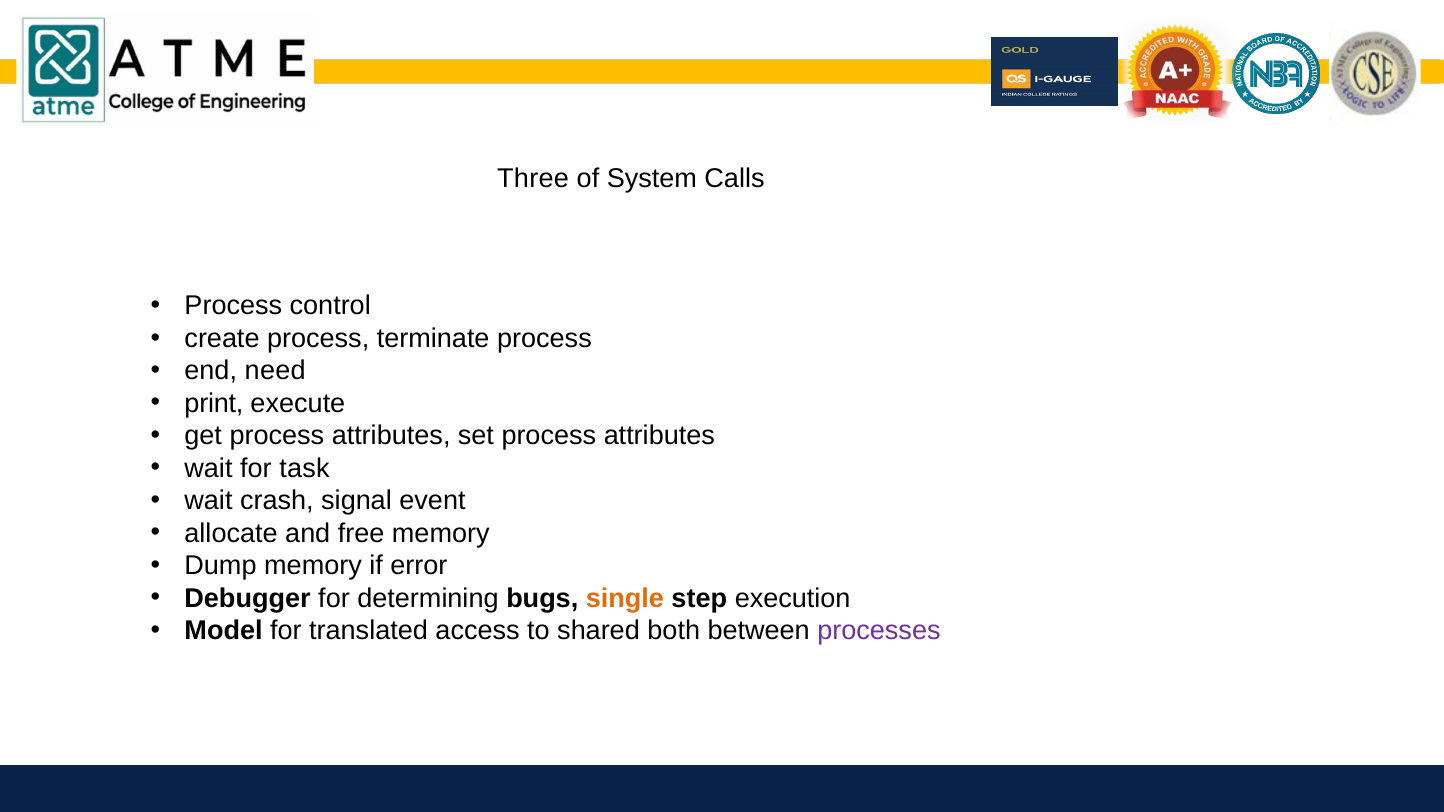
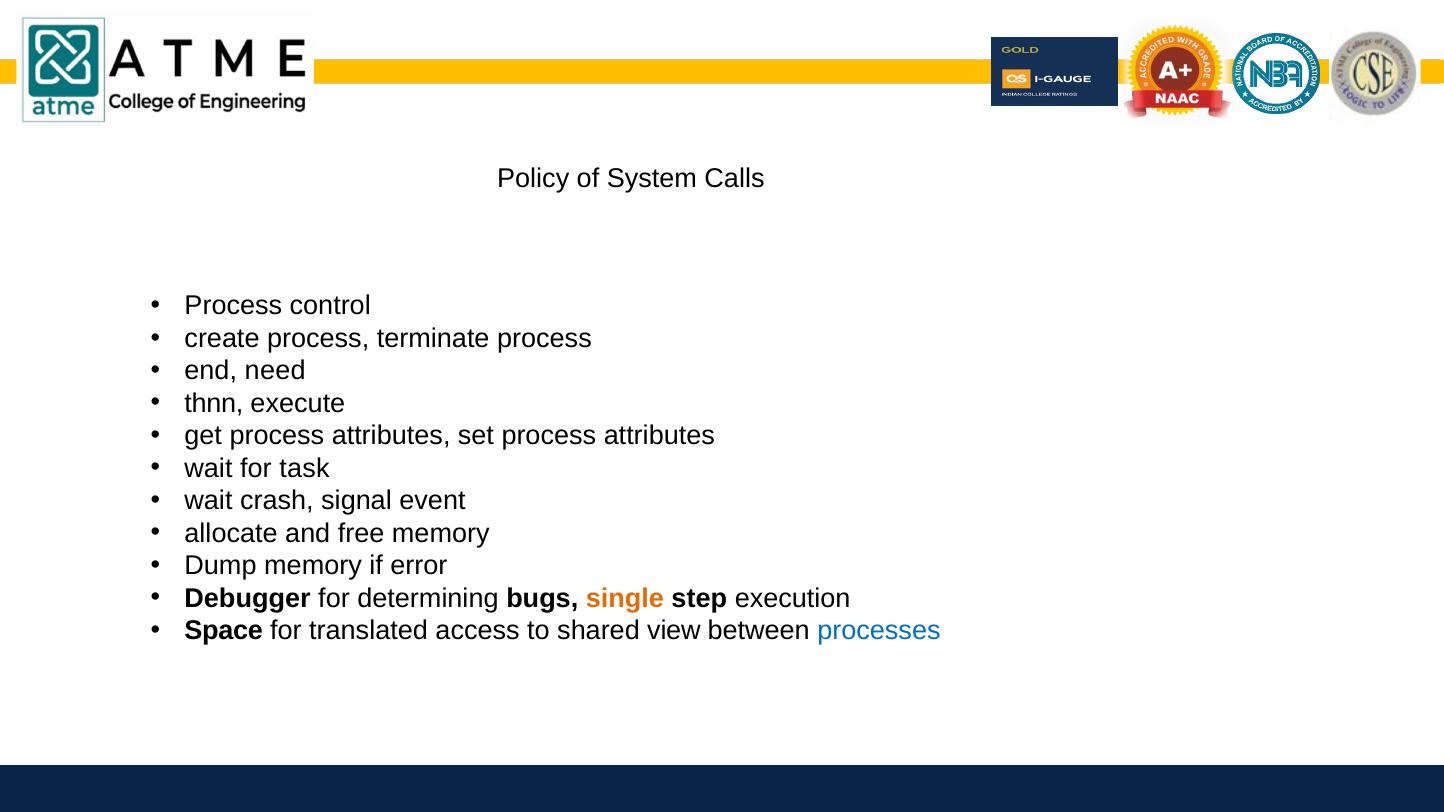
Three: Three -> Policy (533, 179)
print: print -> thnn (214, 404)
Model: Model -> Space (224, 631)
both: both -> view (674, 631)
processes colour: purple -> blue (879, 631)
